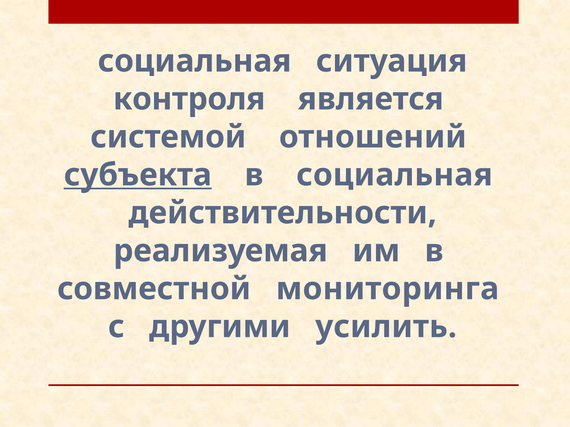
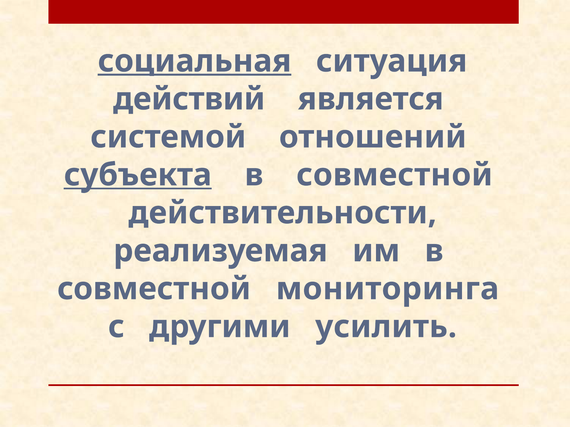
социальная underline: none -> present (195, 61)
контроля: контроля -> действий (189, 99)
социальная: социальная -> совместной (394, 175)
